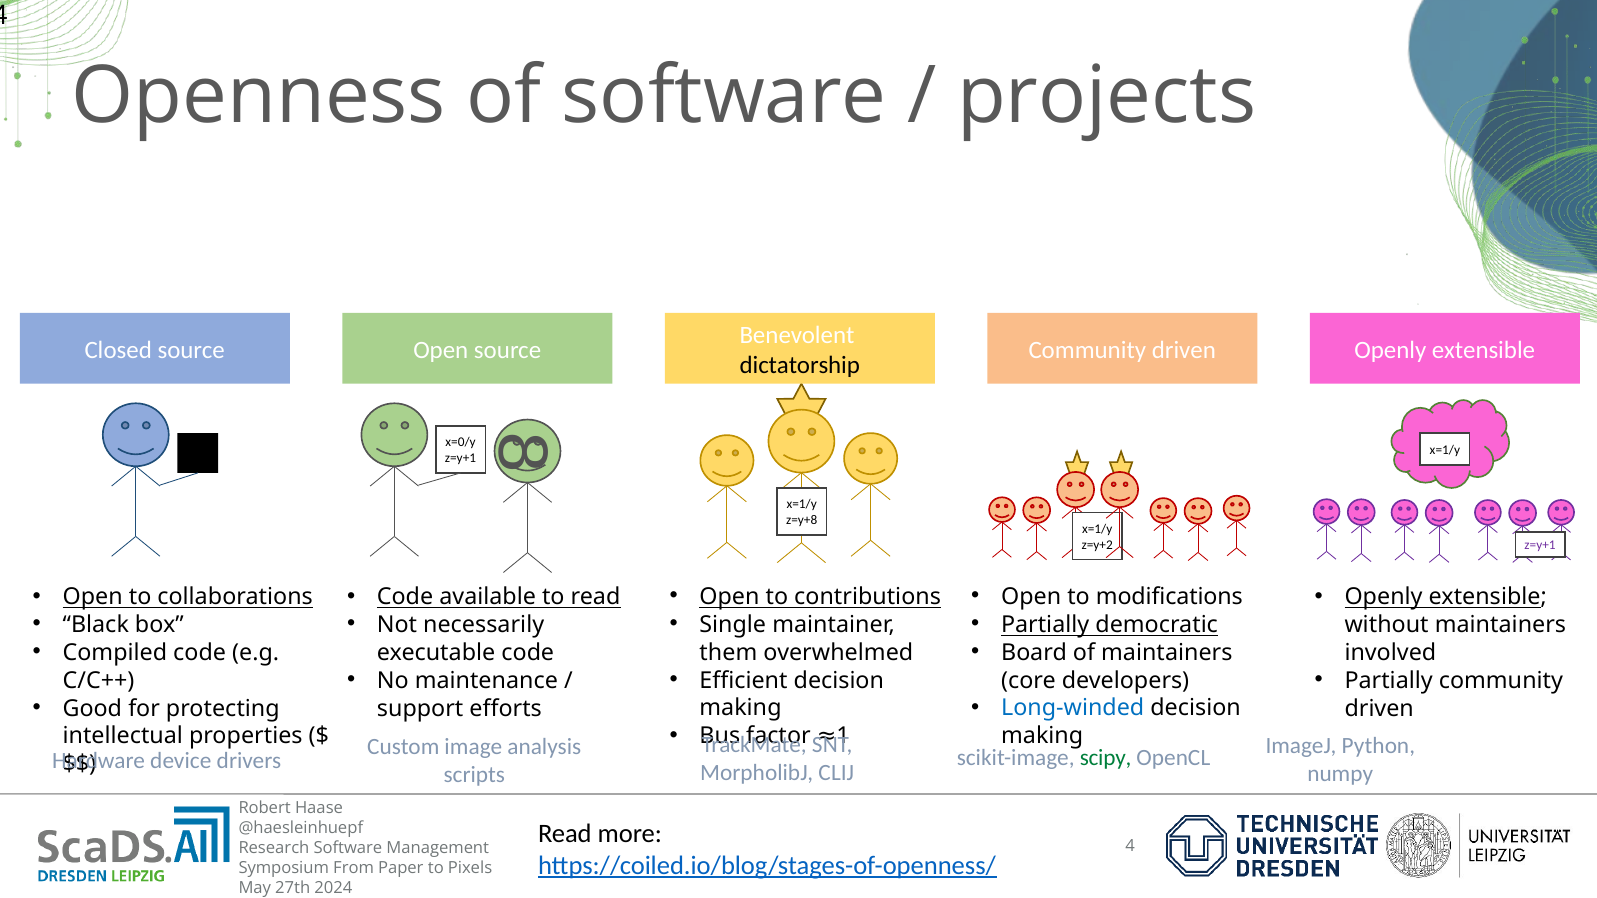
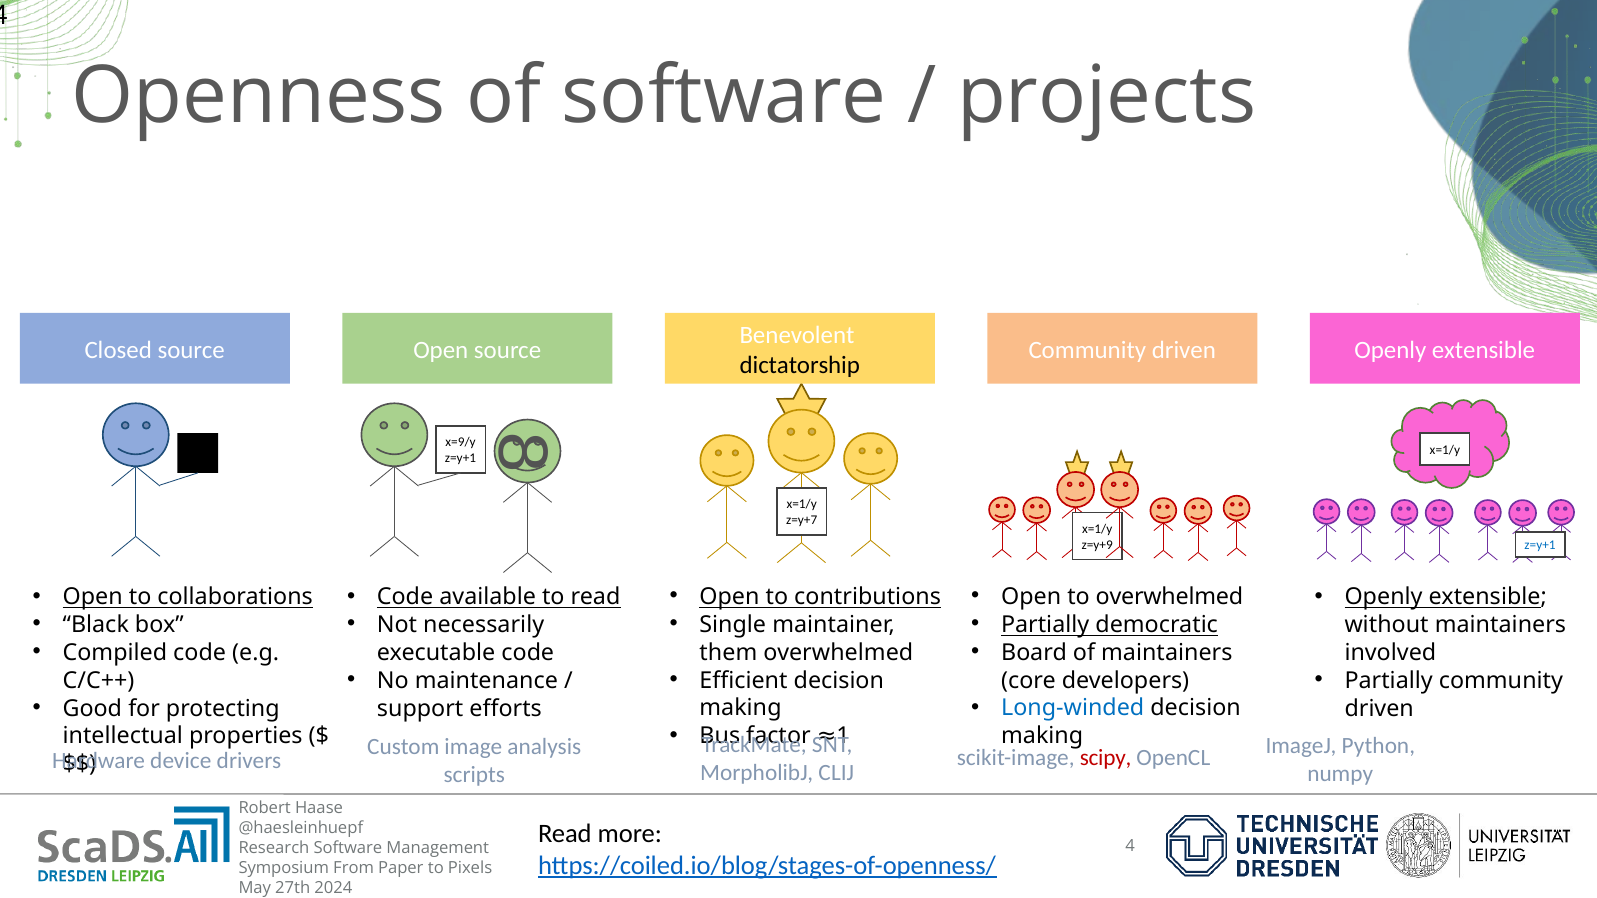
x=0/y: x=0/y -> x=9/y (461, 442)
z=y+8: z=y+8 -> z=y+7 (802, 520)
z=y+2: z=y+2 -> z=y+9 (1097, 545)
z=y+1 colour: purple -> blue (1540, 546)
to modifications: modifications -> overwhelmed (1169, 597)
scipy colour: green -> red (1106, 758)
